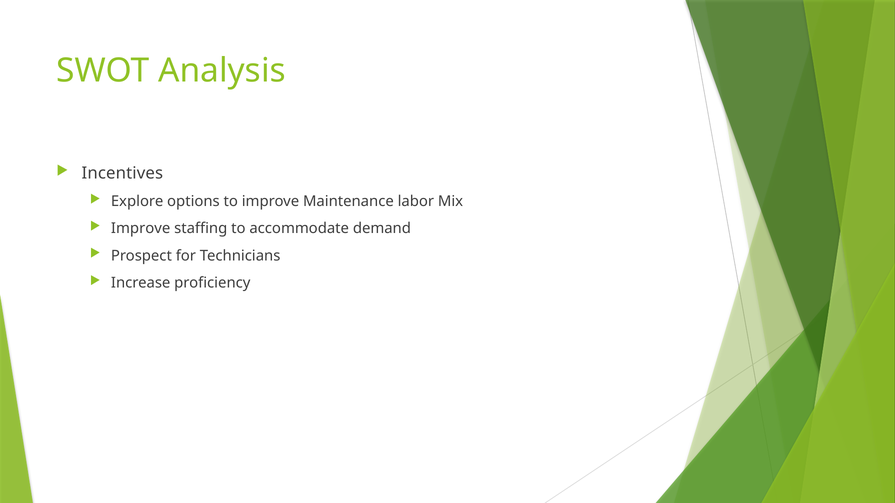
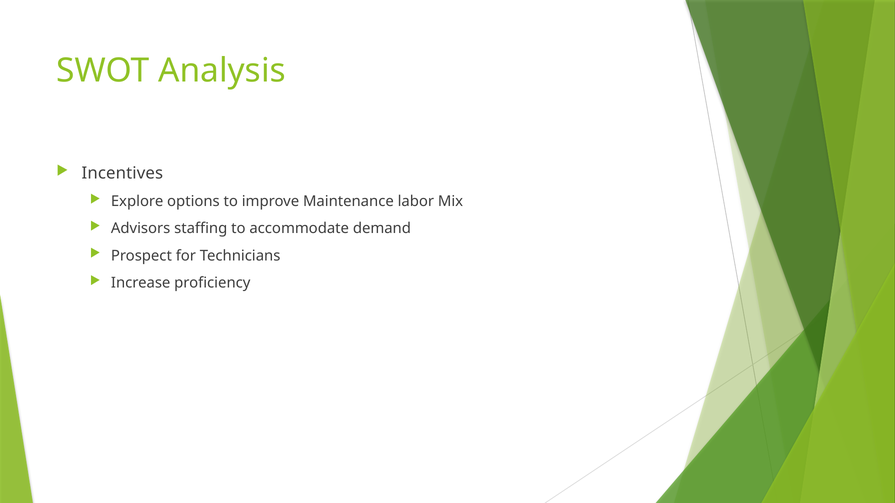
Improve: Improve -> Advisors (141, 229)
